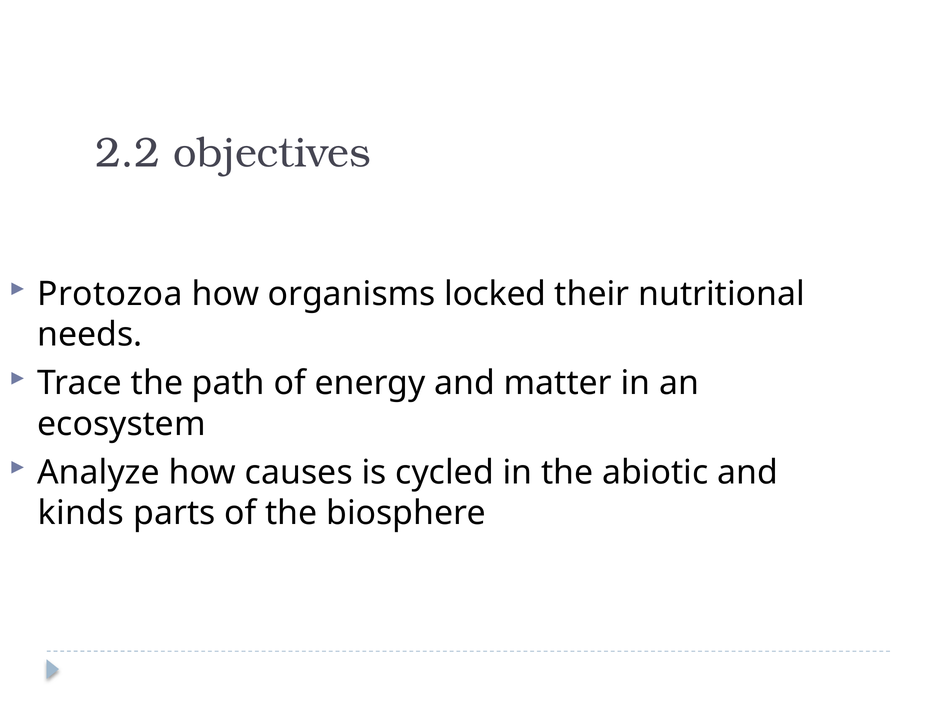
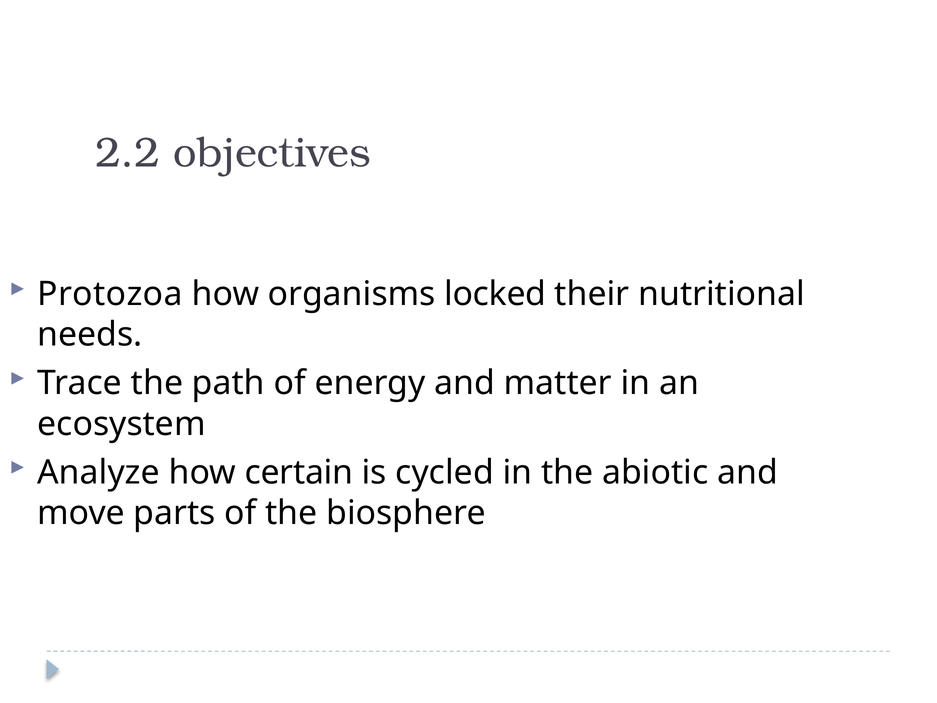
causes: causes -> certain (299, 472)
kinds: kinds -> move (81, 513)
